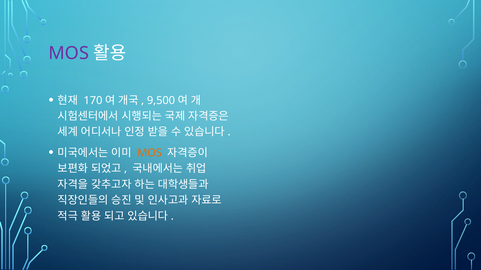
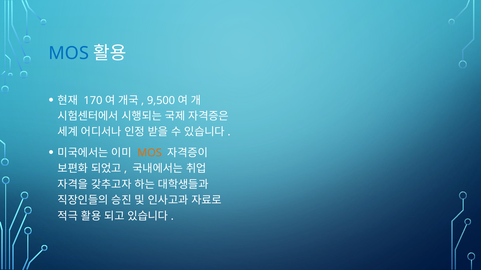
MOS colour: purple -> blue (69, 53)
